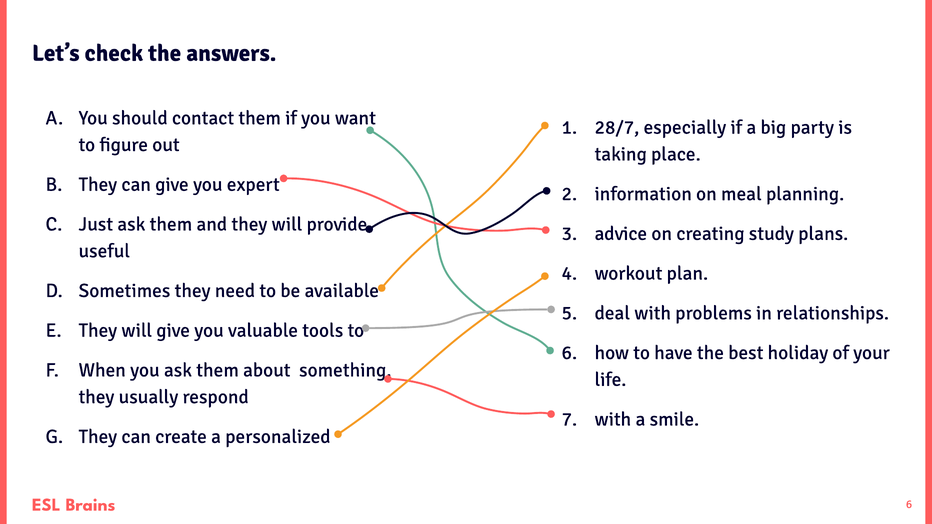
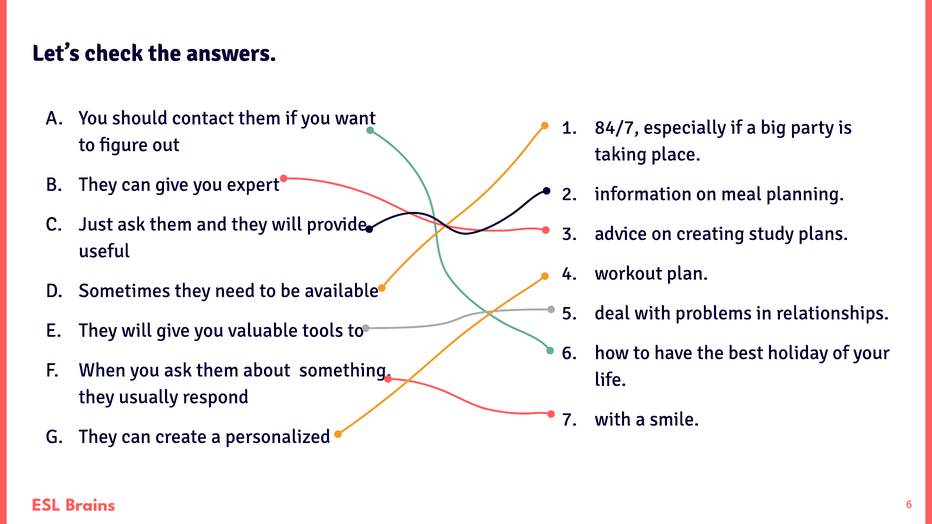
28/7: 28/7 -> 84/7 (617, 127)
